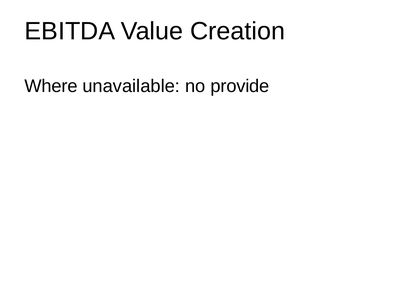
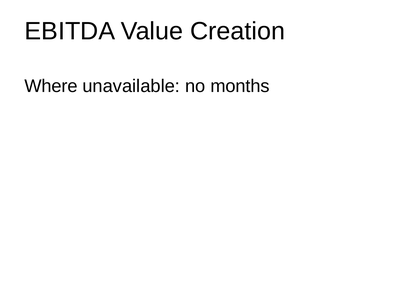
provide: provide -> months (240, 86)
